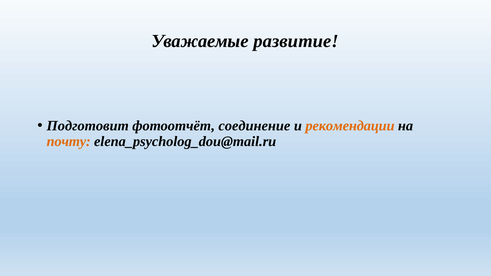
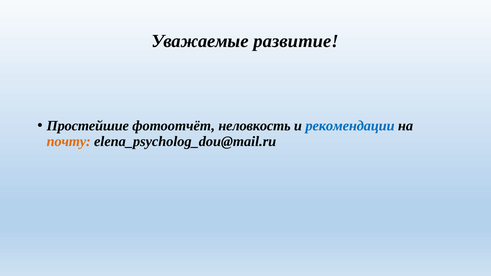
Подготовит: Подготовит -> Простейшие (88, 126)
соединение: соединение -> неловкость (255, 126)
рекомендации colour: orange -> blue (350, 126)
